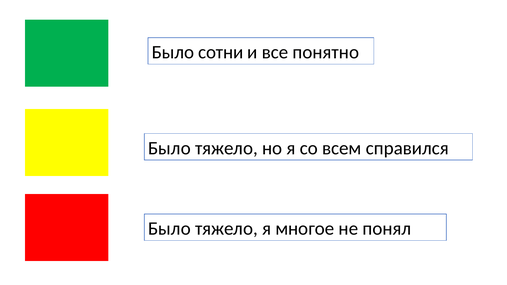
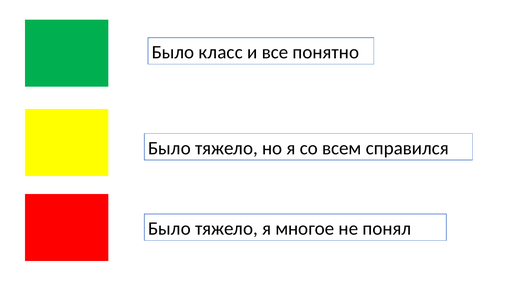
сотни: сотни -> класс (221, 52)
